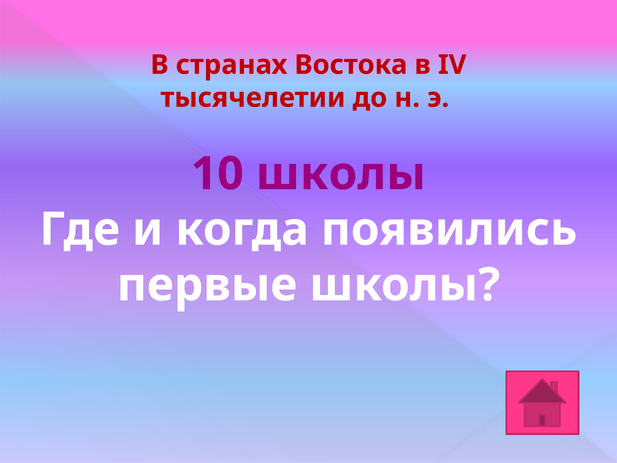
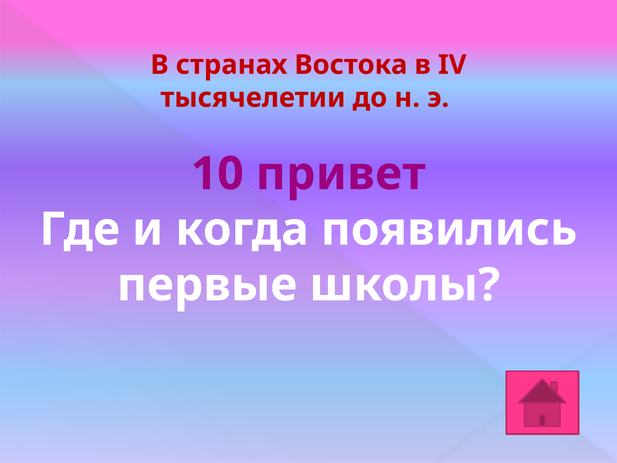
10 школы: школы -> привет (341, 174)
